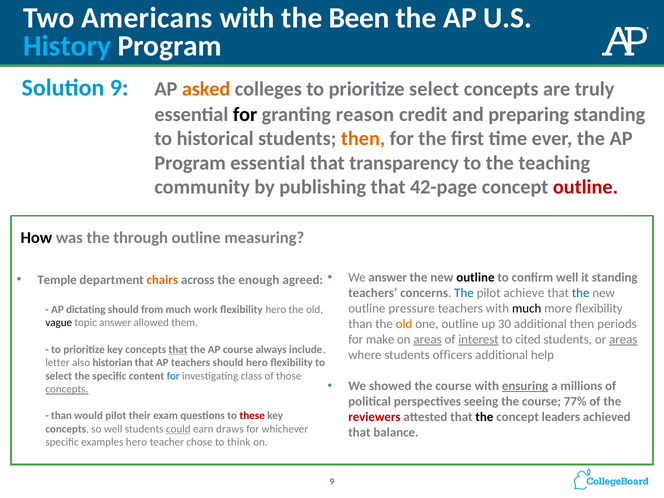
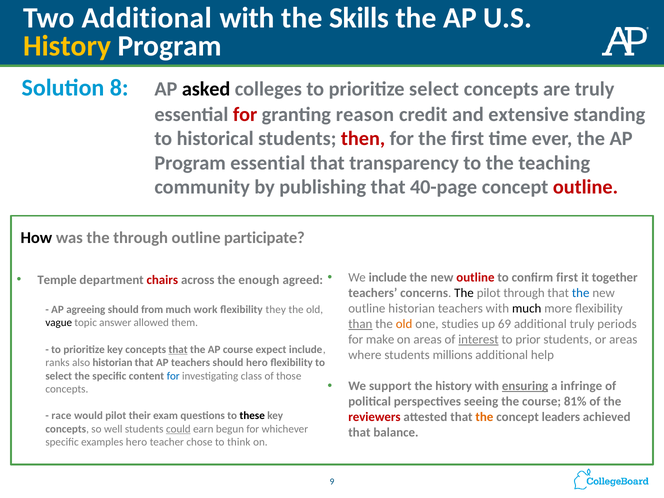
Two Americans: Americans -> Additional (147, 18)
Been: Been -> Skills (359, 18)
History colour: light blue -> yellow (67, 46)
Solution 9: 9 -> 8 (119, 88)
asked colour: orange -> black (206, 89)
for colour: black -> red (245, 114)
preparing: preparing -> extensive (529, 114)
then colour: orange -> red (363, 139)
42-page: 42-page -> 40-page (444, 187)
measuring: measuring -> participate (264, 238)
We answer: answer -> include (388, 277)
outline colour: black -> red (475, 277)
confirm well: well -> first (567, 277)
it standing: standing -> together (615, 277)
chairs colour: orange -> red (162, 280)
The colour: blue -> black (464, 293)
pilot achieve: achieve -> through (524, 293)
outline pressure: pressure -> historian (412, 308)
dictating: dictating -> agreeing (86, 310)
flexibility hero: hero -> they (276, 310)
than underline: none -> present (360, 324)
one outline: outline -> studies (460, 324)
30: 30 -> 69 (505, 324)
additional then: then -> truly (582, 324)
areas underline: present -> none (428, 340)
cited: cited -> prior (528, 340)
areas underline: present -> none (623, 340)
always: always -> expect (271, 349)
officers: officers -> millions (453, 355)
letter: letter -> ranks (58, 363)
showed: showed -> support (390, 386)
course: course -> history (454, 386)
millions: millions -> infringe (581, 386)
concepts underline: present -> none (67, 389)
77%: 77% -> 81% (575, 402)
than: than -> race (61, 416)
these colour: red -> black (252, 416)
the colour: black -> orange (484, 417)
draws: draws -> begun (230, 429)
